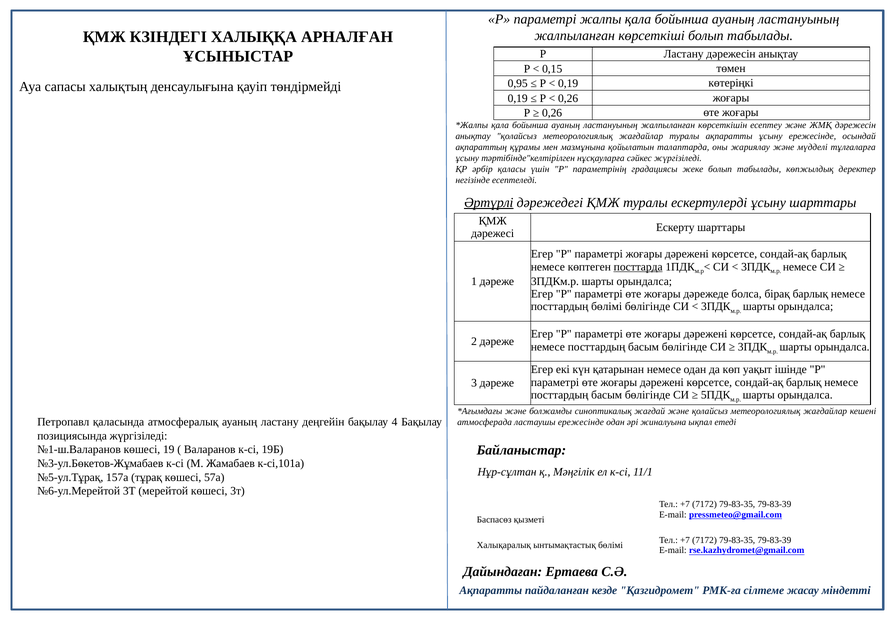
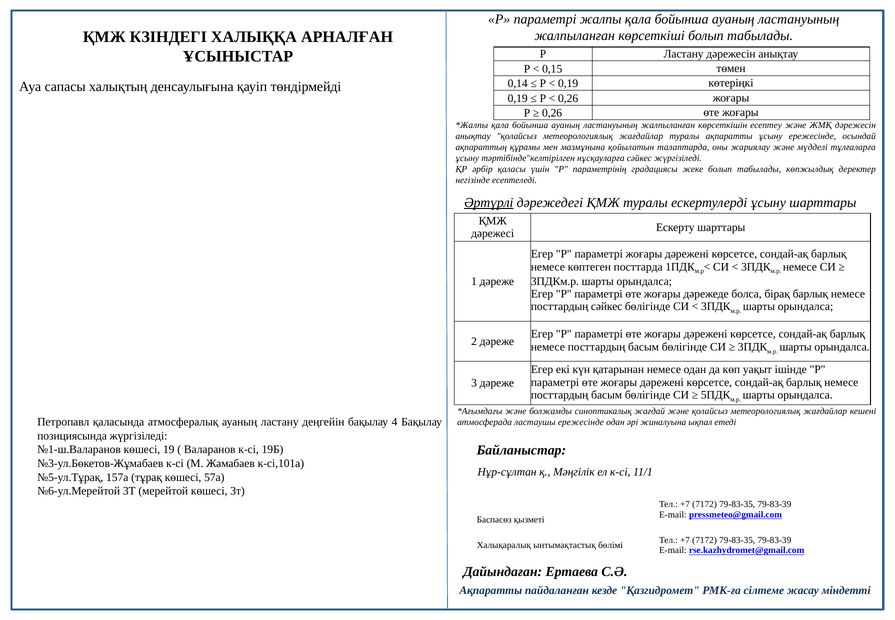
0,95: 0,95 -> 0,14 (518, 83)
посттарда underline: present -> none (638, 267)
посттардың бөлімі: бөлімі -> сәйкес (607, 306)
